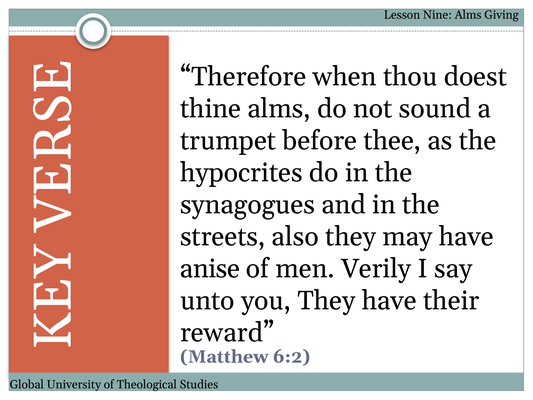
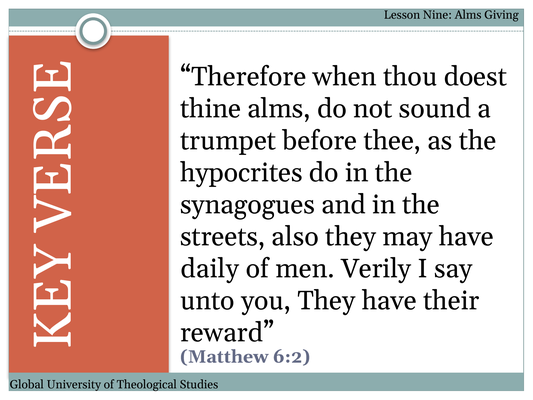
anise: anise -> daily (210, 269)
